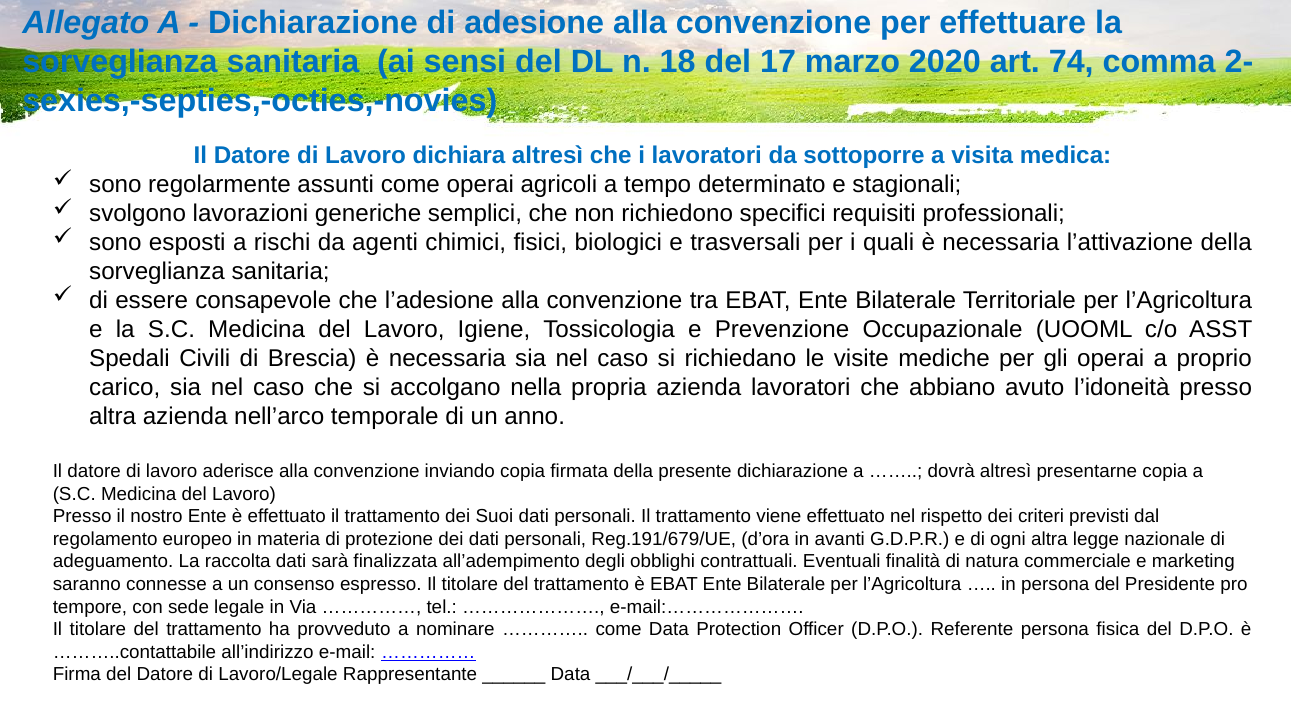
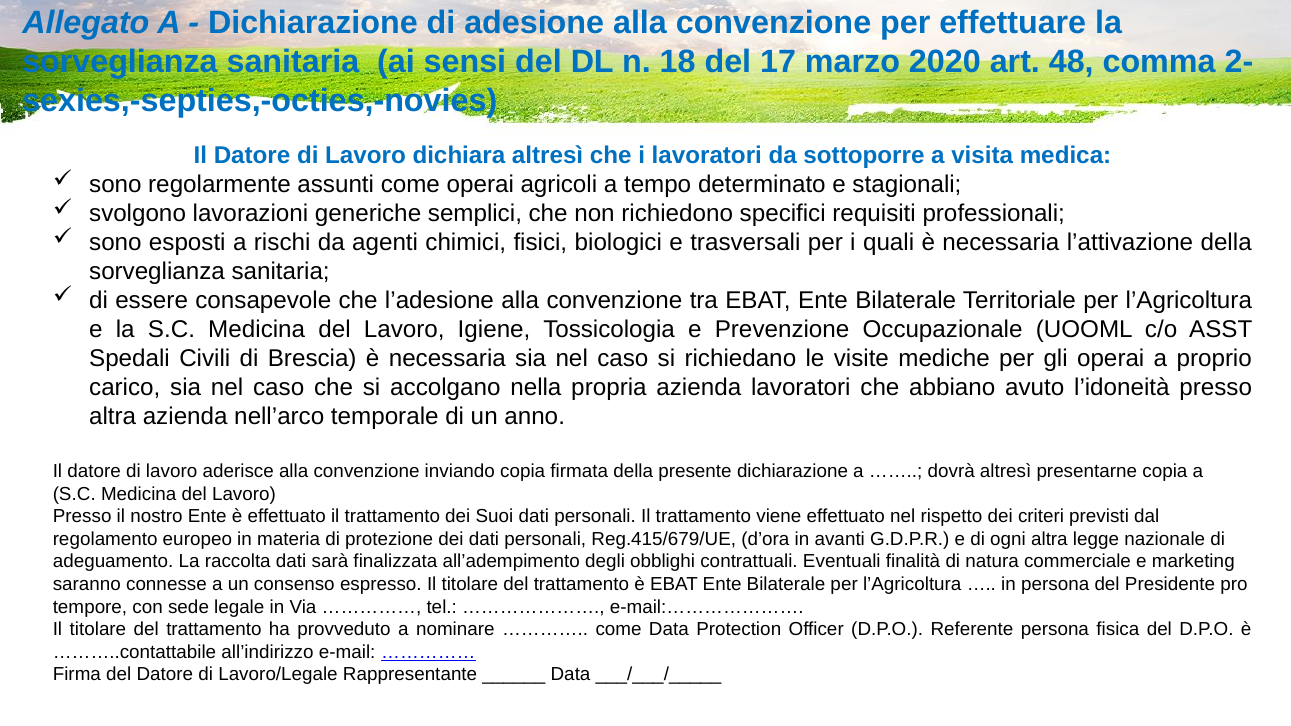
74: 74 -> 48 (1071, 62)
Reg.191/679/UE: Reg.191/679/UE -> Reg.415/679/UE (664, 539)
